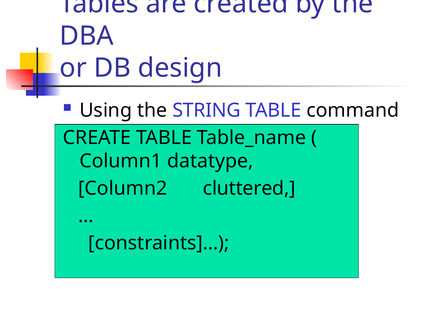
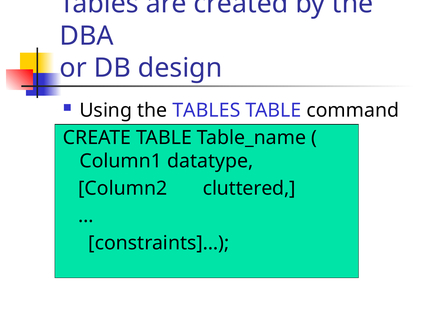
the STRING: STRING -> TABLES (206, 110)
